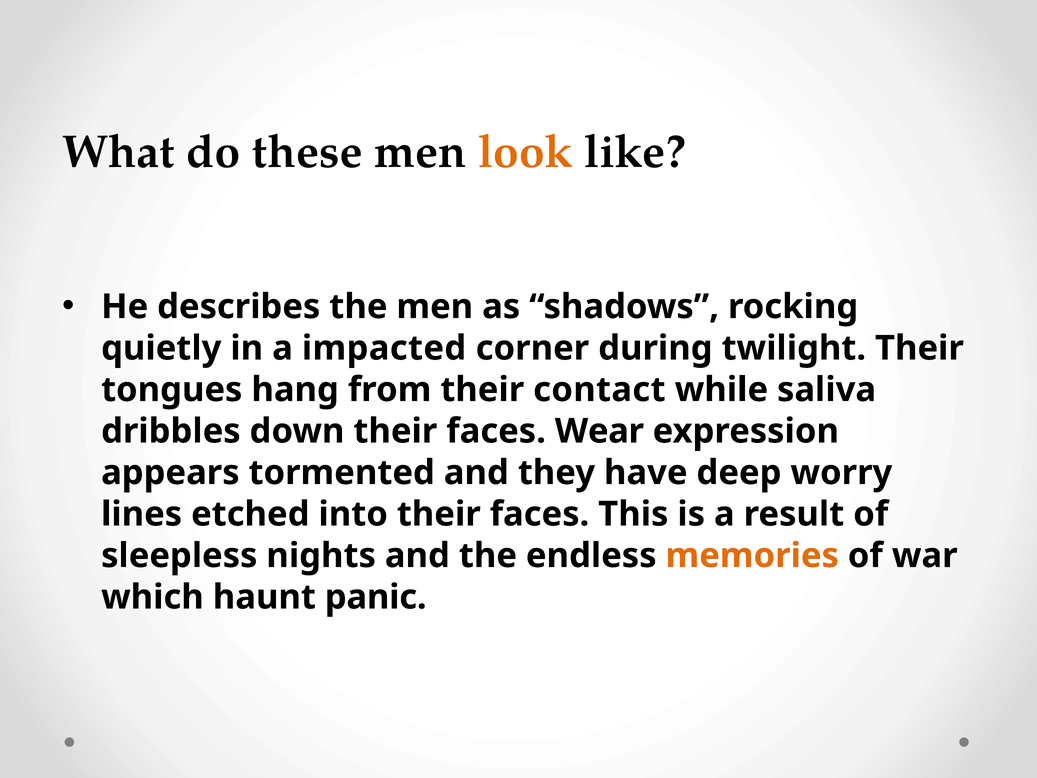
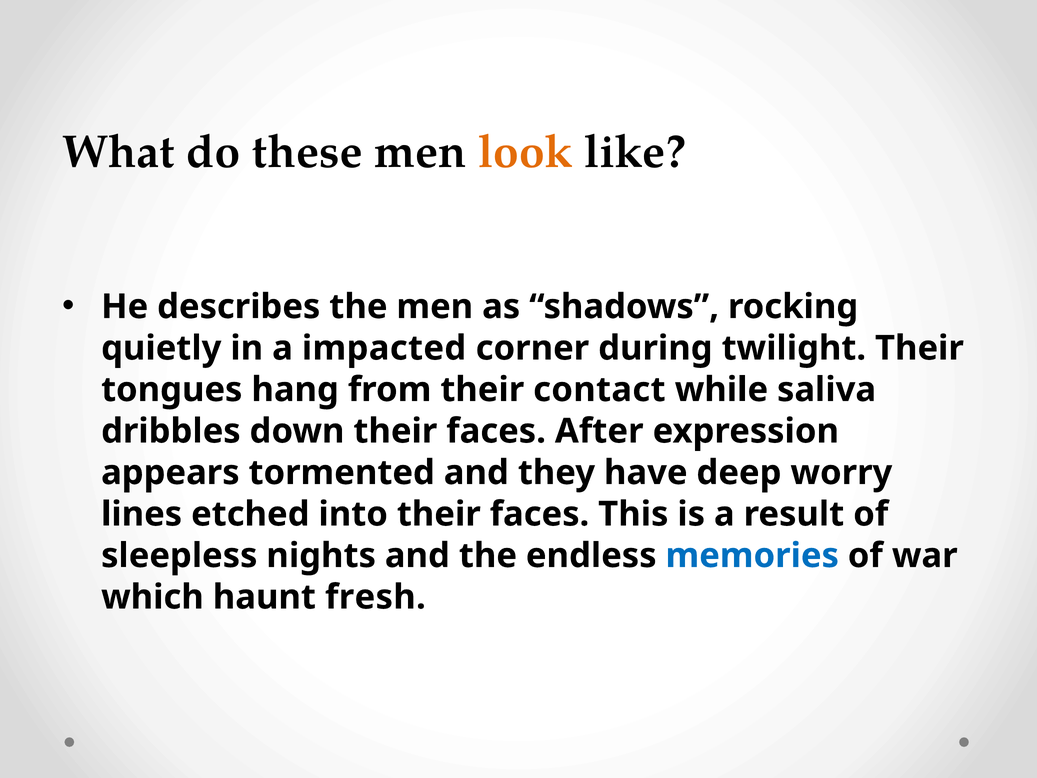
Wear: Wear -> After (599, 431)
memories colour: orange -> blue (752, 555)
panic: panic -> fresh (375, 597)
